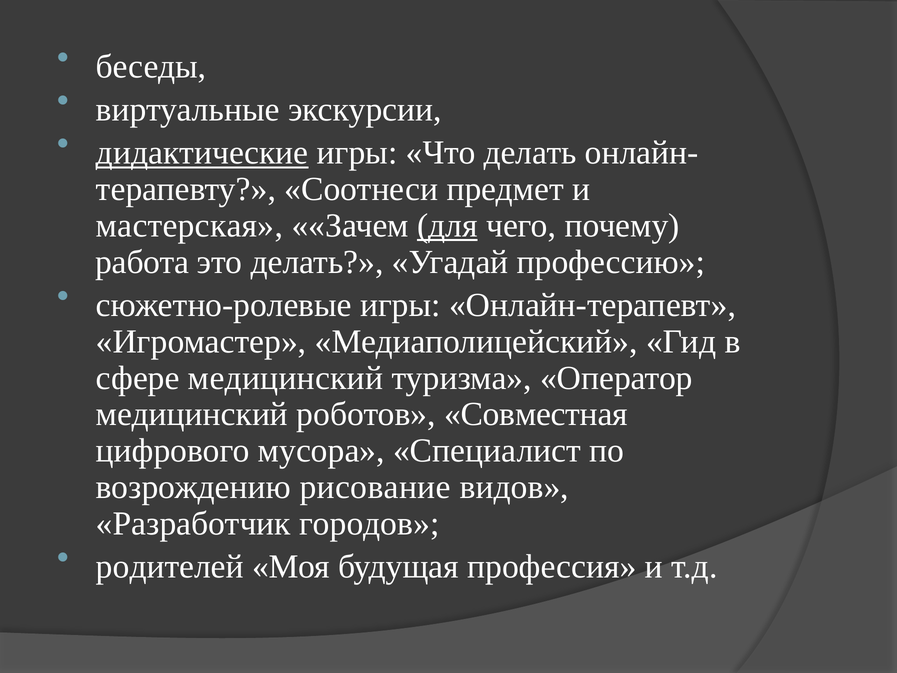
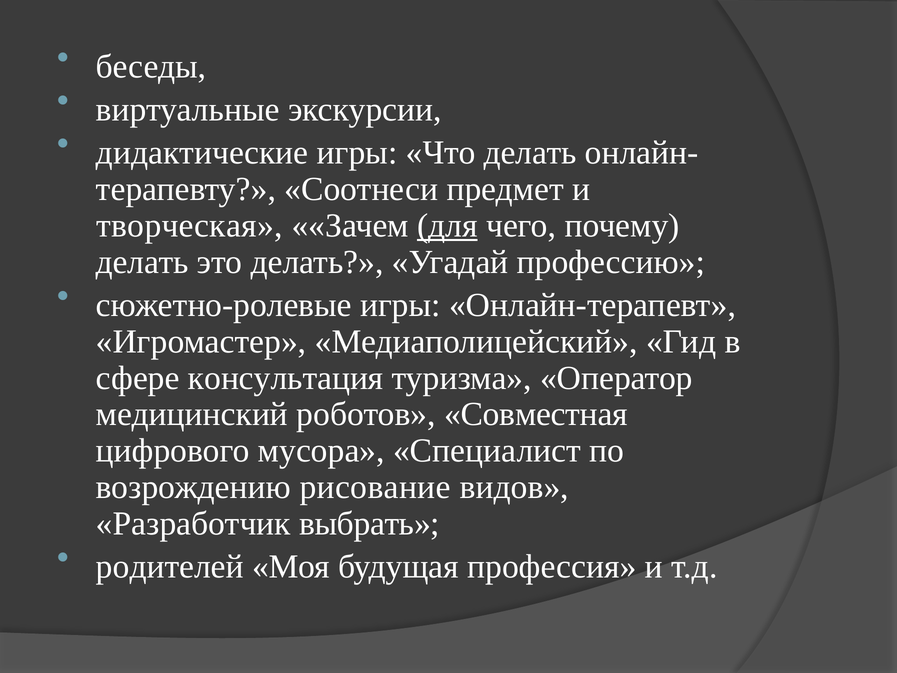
дидактические underline: present -> none (202, 153)
мастерская: мастерская -> творческая (189, 226)
работа: работа -> делать (142, 262)
сфере медицинский: медицинский -> консультация (286, 378)
городов: городов -> выбрать (369, 523)
